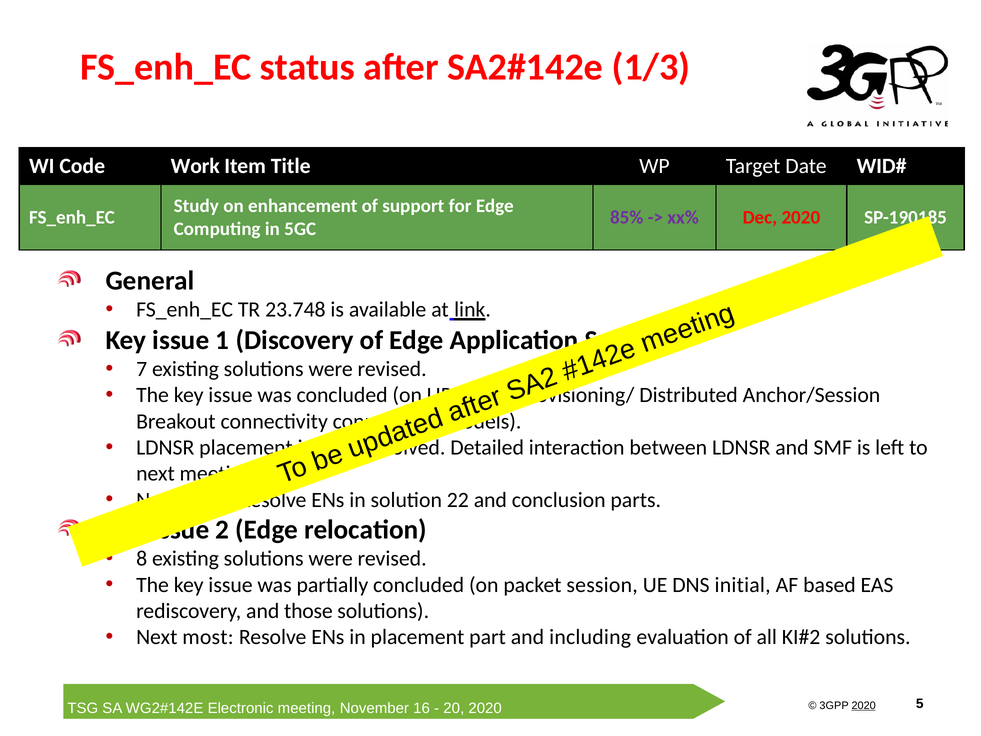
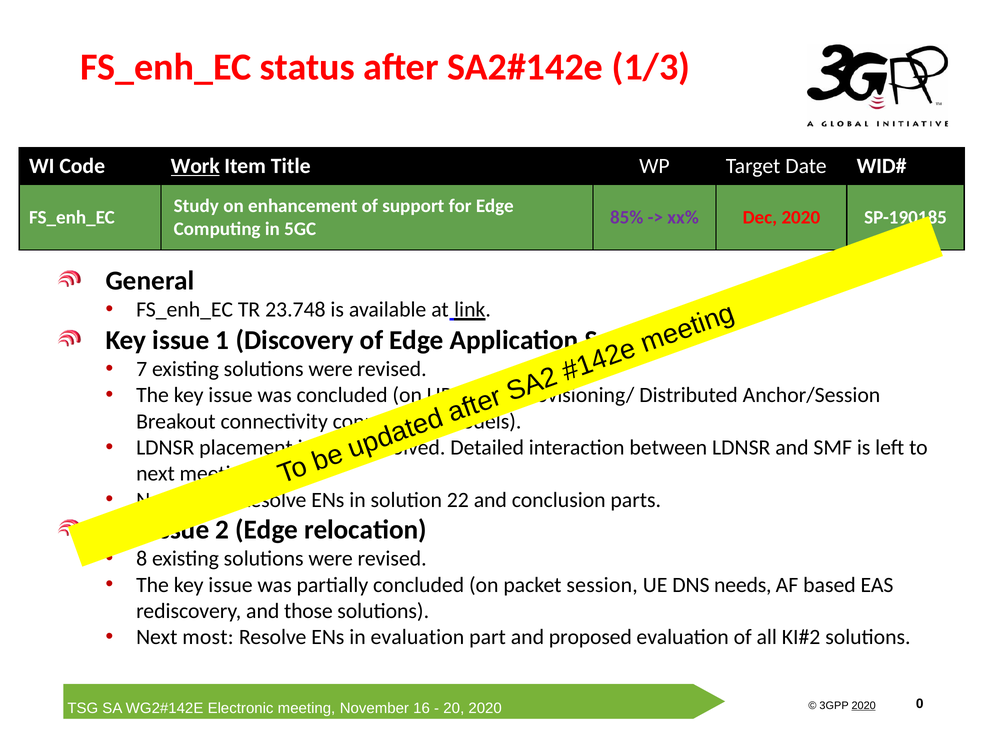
Work underline: none -> present (195, 166)
initial: initial -> needs (743, 585)
in placement: placement -> evaluation (417, 637)
including: including -> proposed (590, 637)
5: 5 -> 0 (920, 703)
